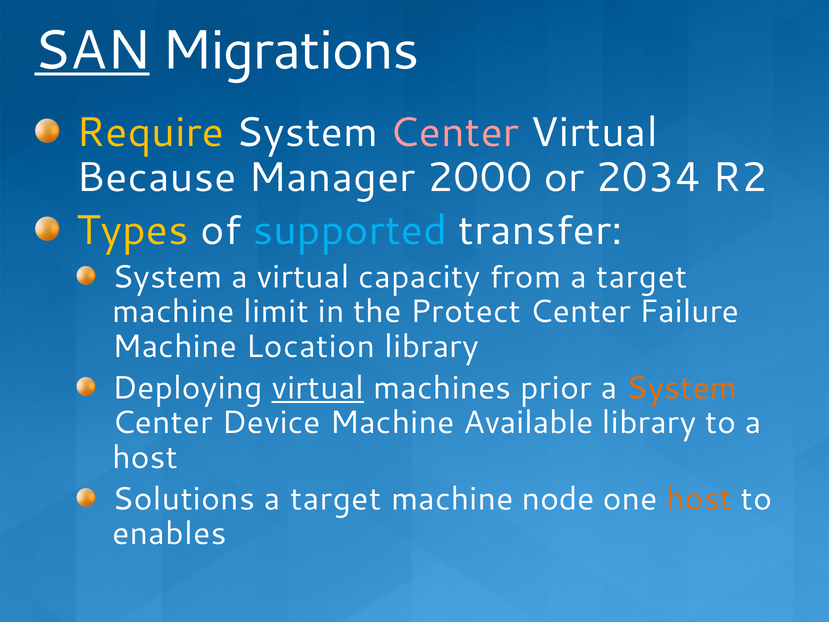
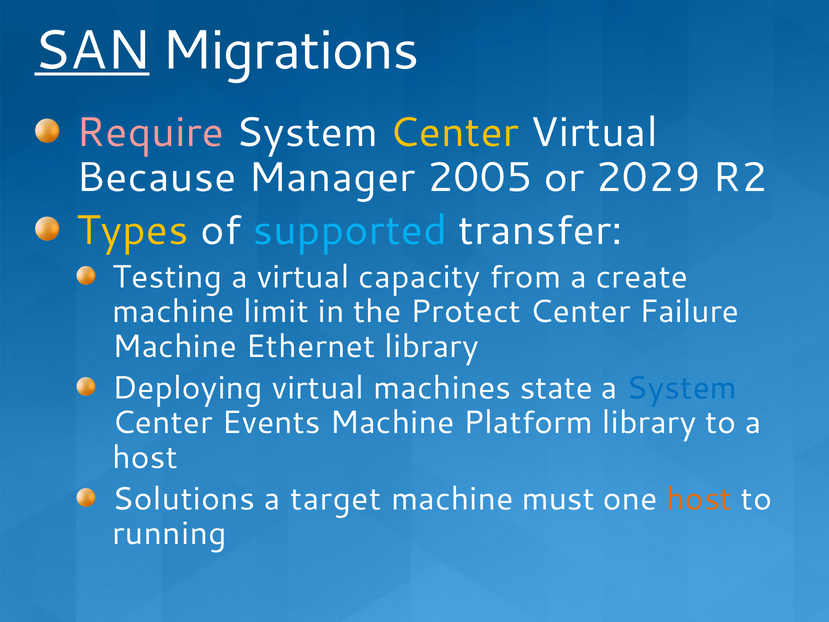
Require colour: yellow -> pink (150, 133)
Center colour: pink -> yellow (454, 133)
2000: 2000 -> 2005 (480, 177)
2034: 2034 -> 2029 (648, 177)
System: System -> Testing (167, 277)
from a target: target -> create (642, 277)
Location: Location -> Ethernet (311, 347)
virtual underline: present -> none (318, 388)
prior: prior -> state (556, 388)
System colour: orange -> blue (682, 388)
Device: Device -> Events (271, 423)
Available: Available -> Platform (528, 423)
node: node -> must (558, 499)
enables: enables -> running (170, 534)
